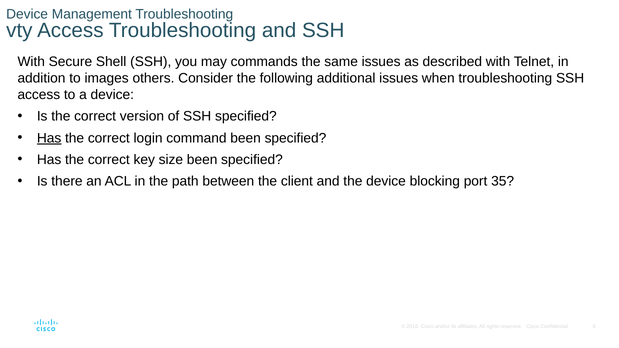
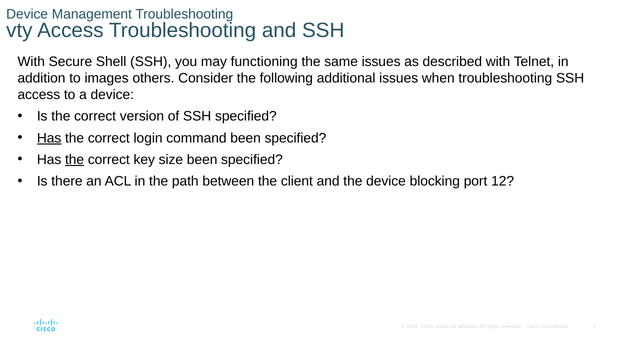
commands: commands -> functioning (264, 62)
the underline: none -> present (75, 160)
35: 35 -> 12 (503, 181)
